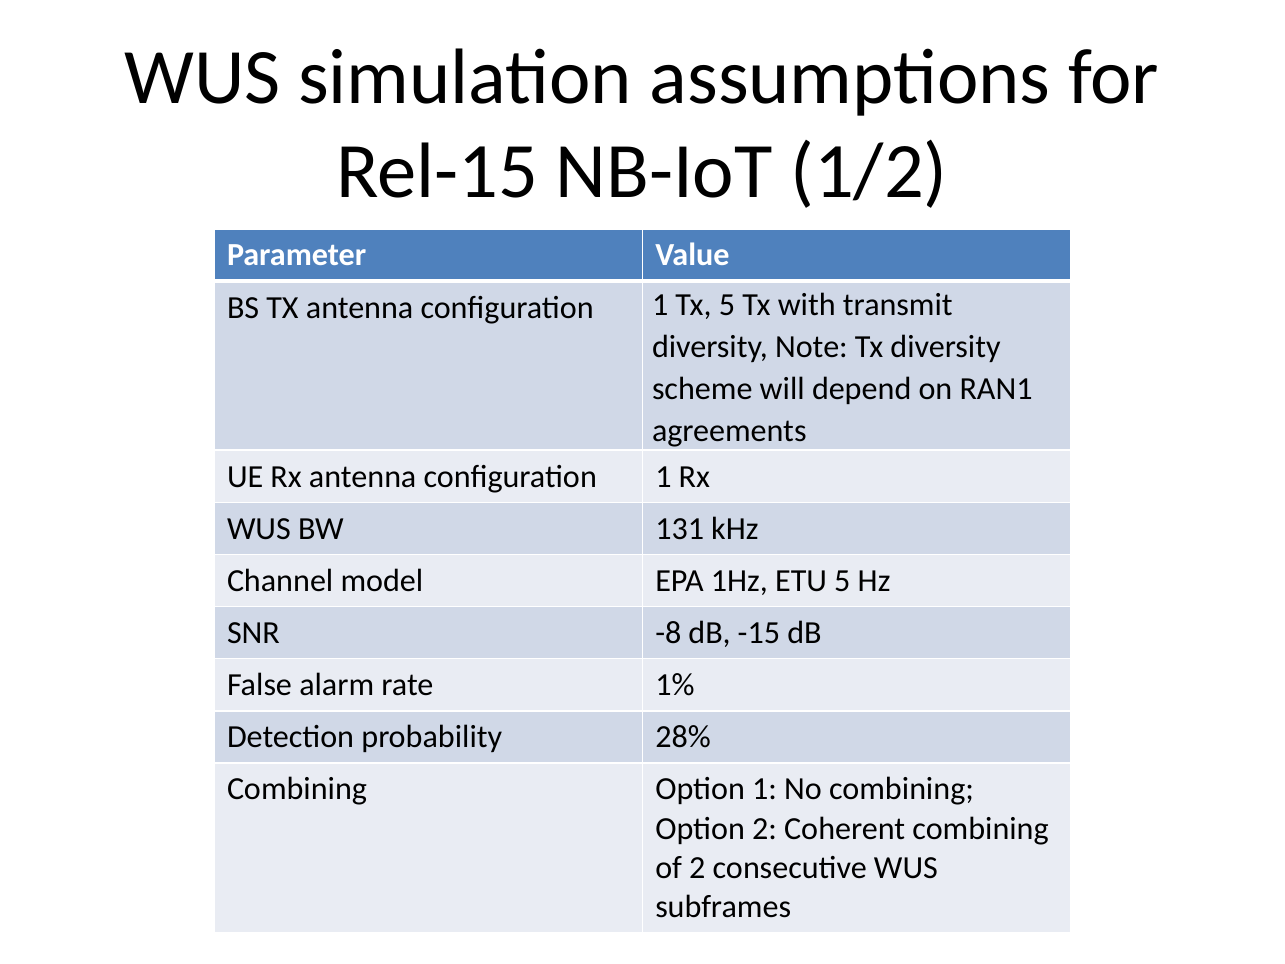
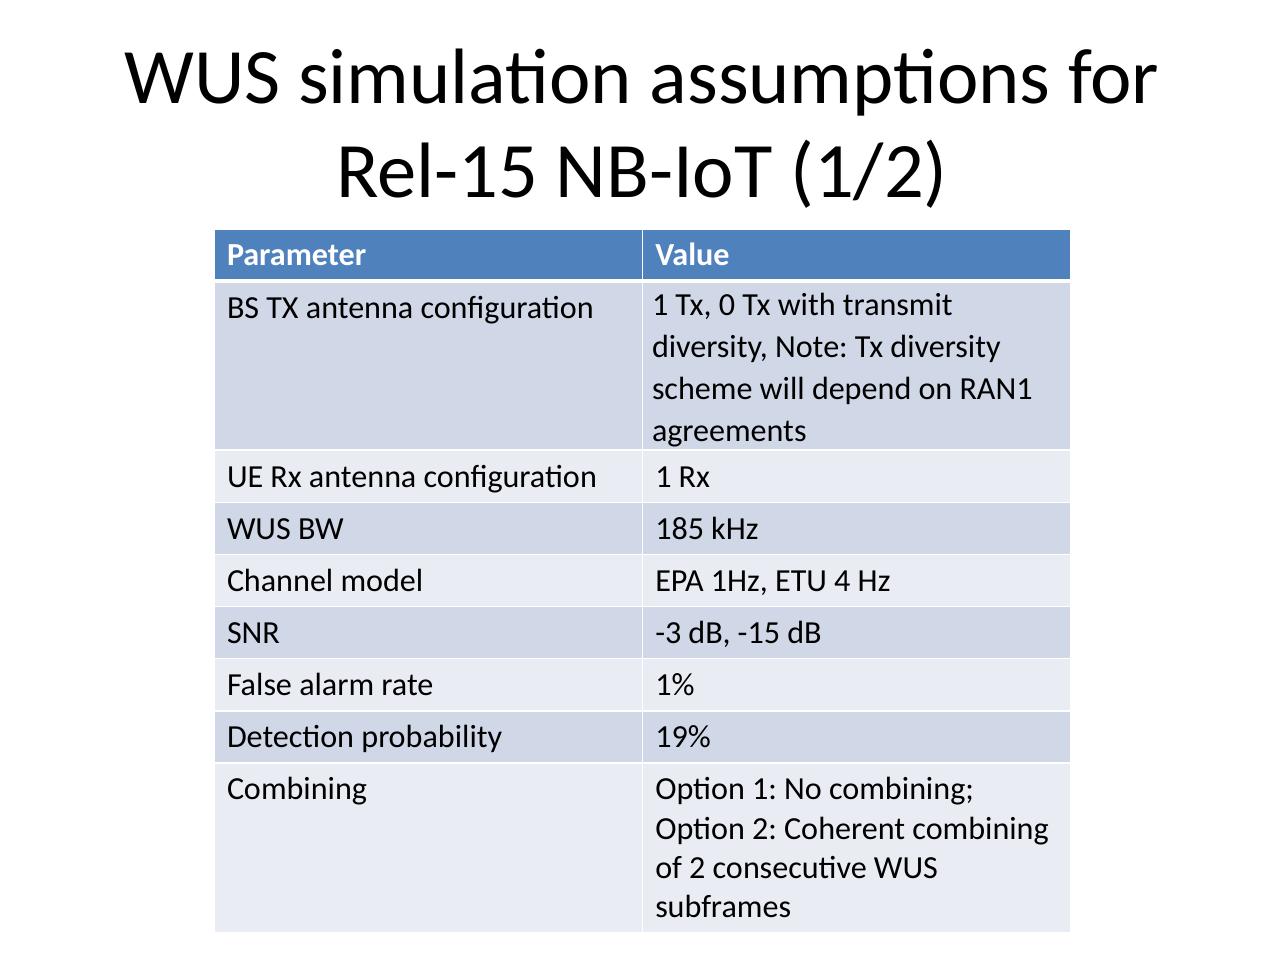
Tx 5: 5 -> 0 (727, 305)
131: 131 -> 185 (680, 529)
ETU 5: 5 -> 4 (842, 581)
-8: -8 -> -3 (668, 633)
28%: 28% -> 19% (683, 737)
